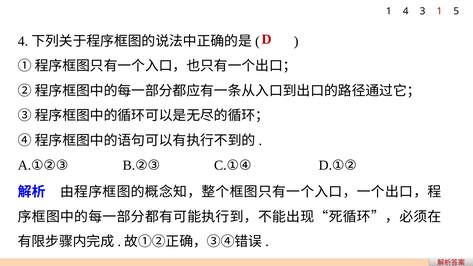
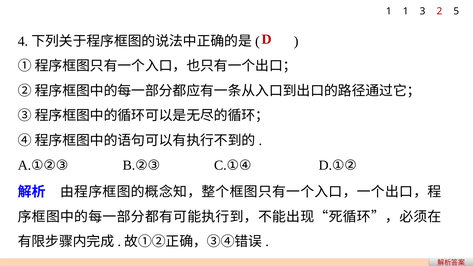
1 4: 4 -> 1 (406, 11)
3 1: 1 -> 2 (439, 11)
